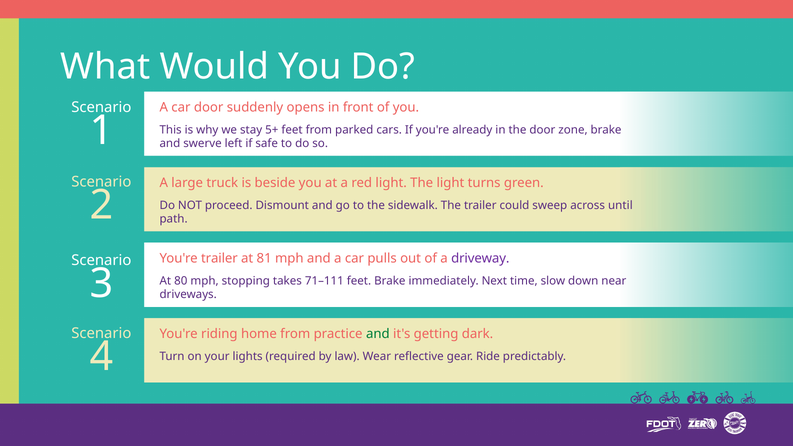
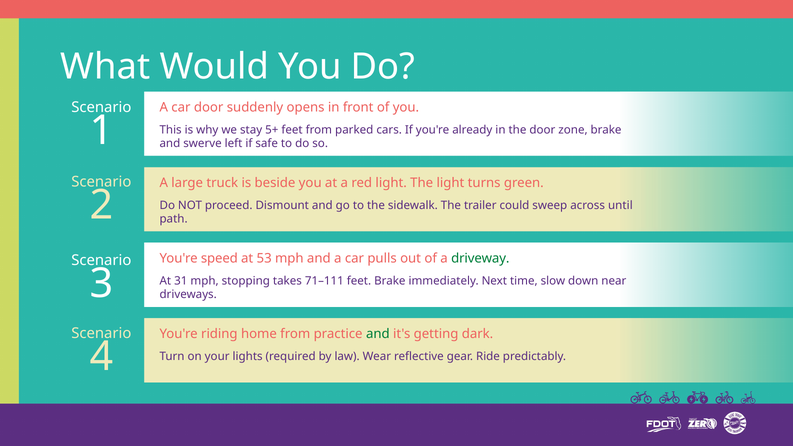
You're trailer: trailer -> speed (219, 259)
81: 81 -> 53 (264, 259)
driveway colour: purple -> green (480, 259)
80: 80 -> 31 (181, 281)
